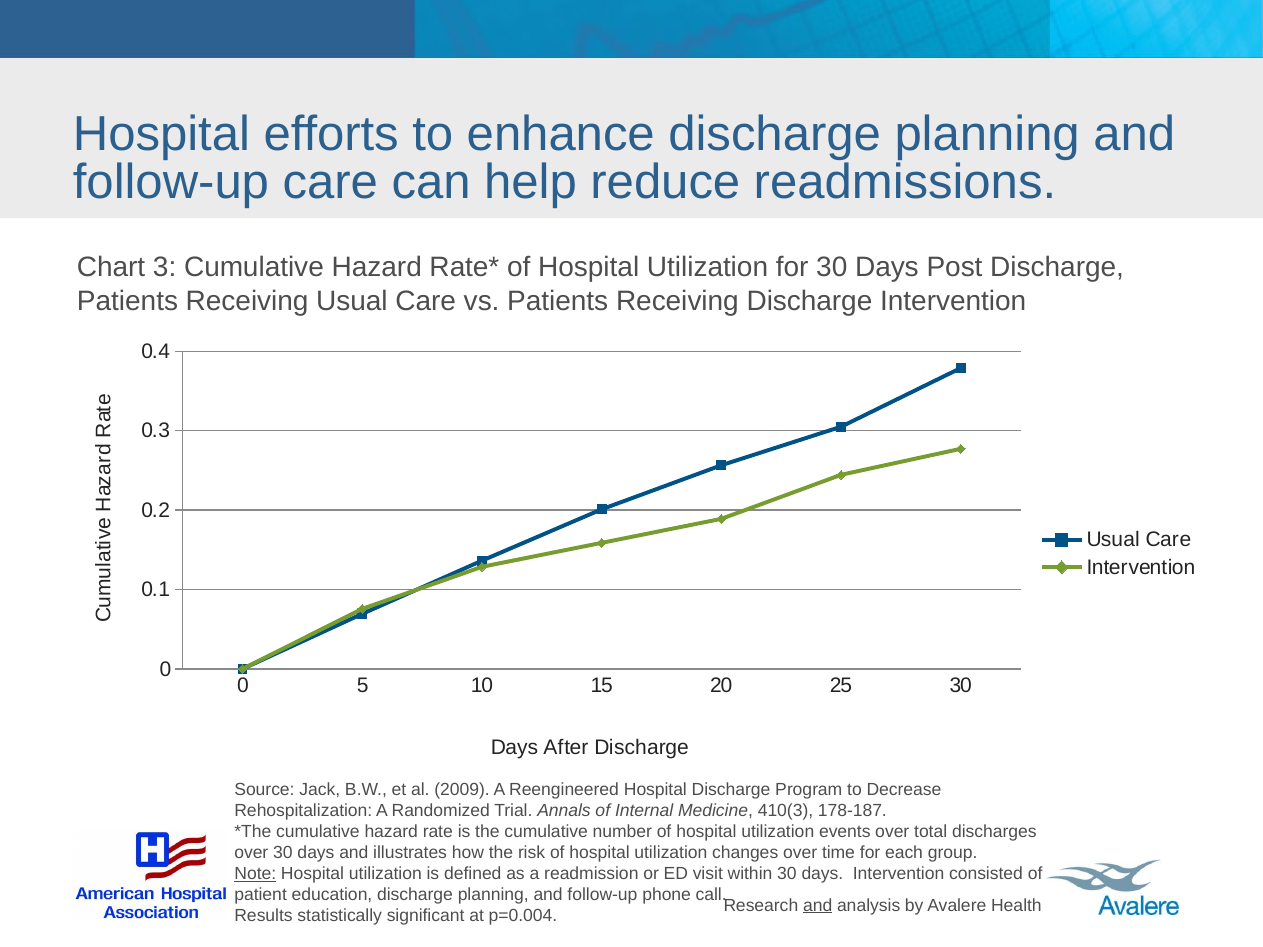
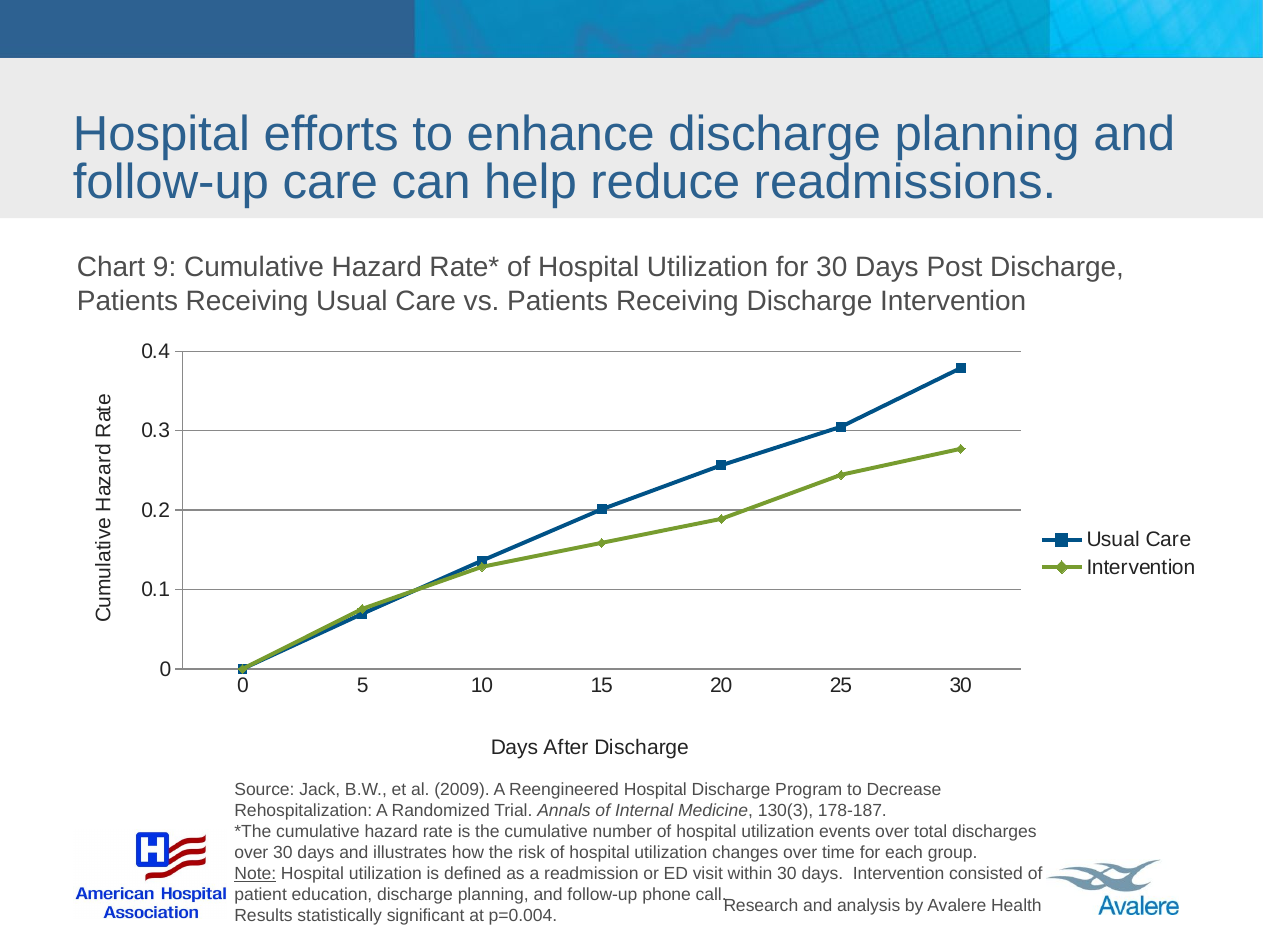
3: 3 -> 9 (165, 268)
410(3: 410(3 -> 130(3 (785, 811)
and underline: present -> none (818, 905)
